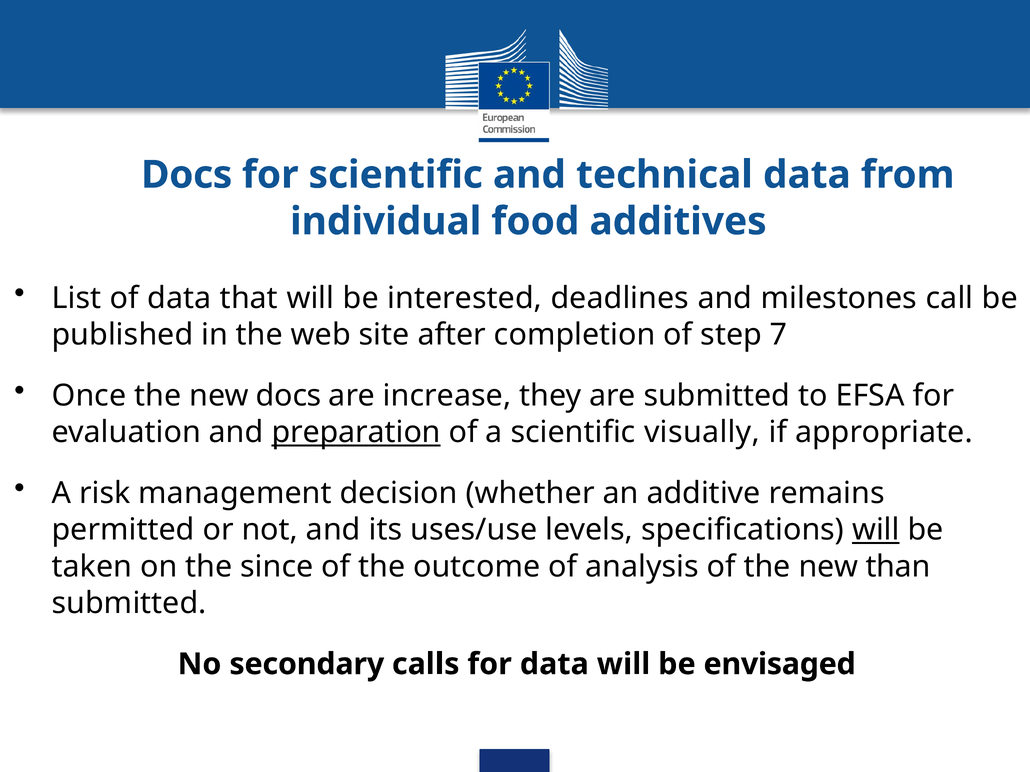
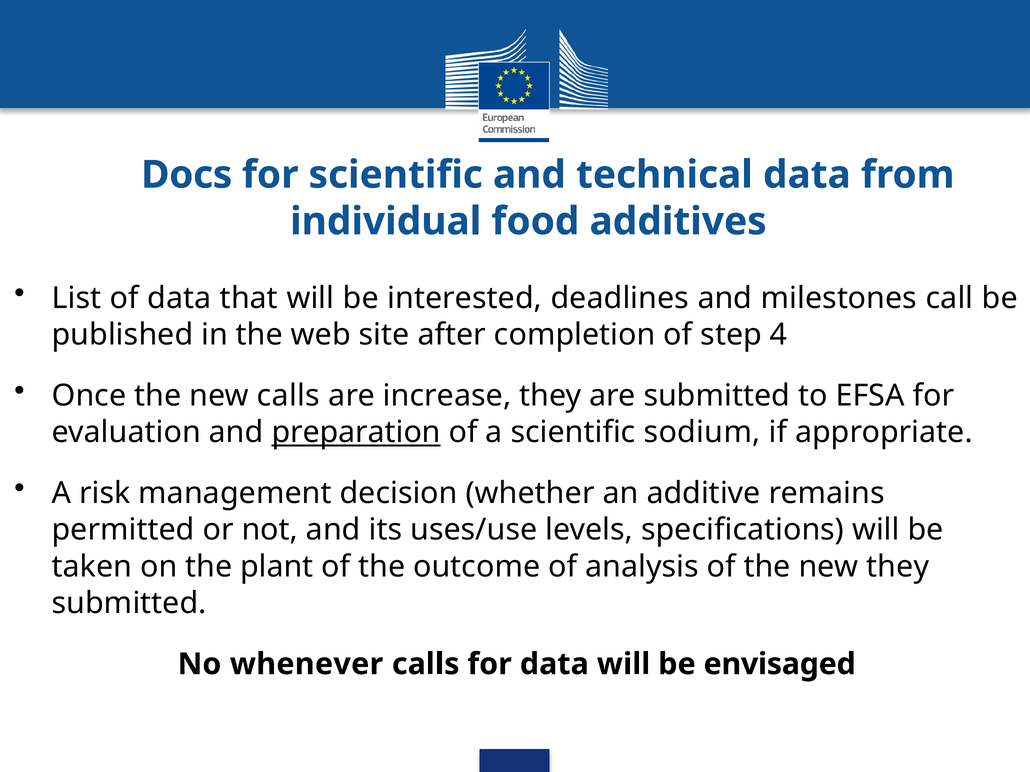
7: 7 -> 4 (779, 335)
new docs: docs -> calls (288, 396)
visually: visually -> sodium (702, 433)
will underline: present -> none (876, 530)
since: since -> plant (277, 567)
new than: than -> they (898, 567)
secondary: secondary -> whenever (307, 665)
